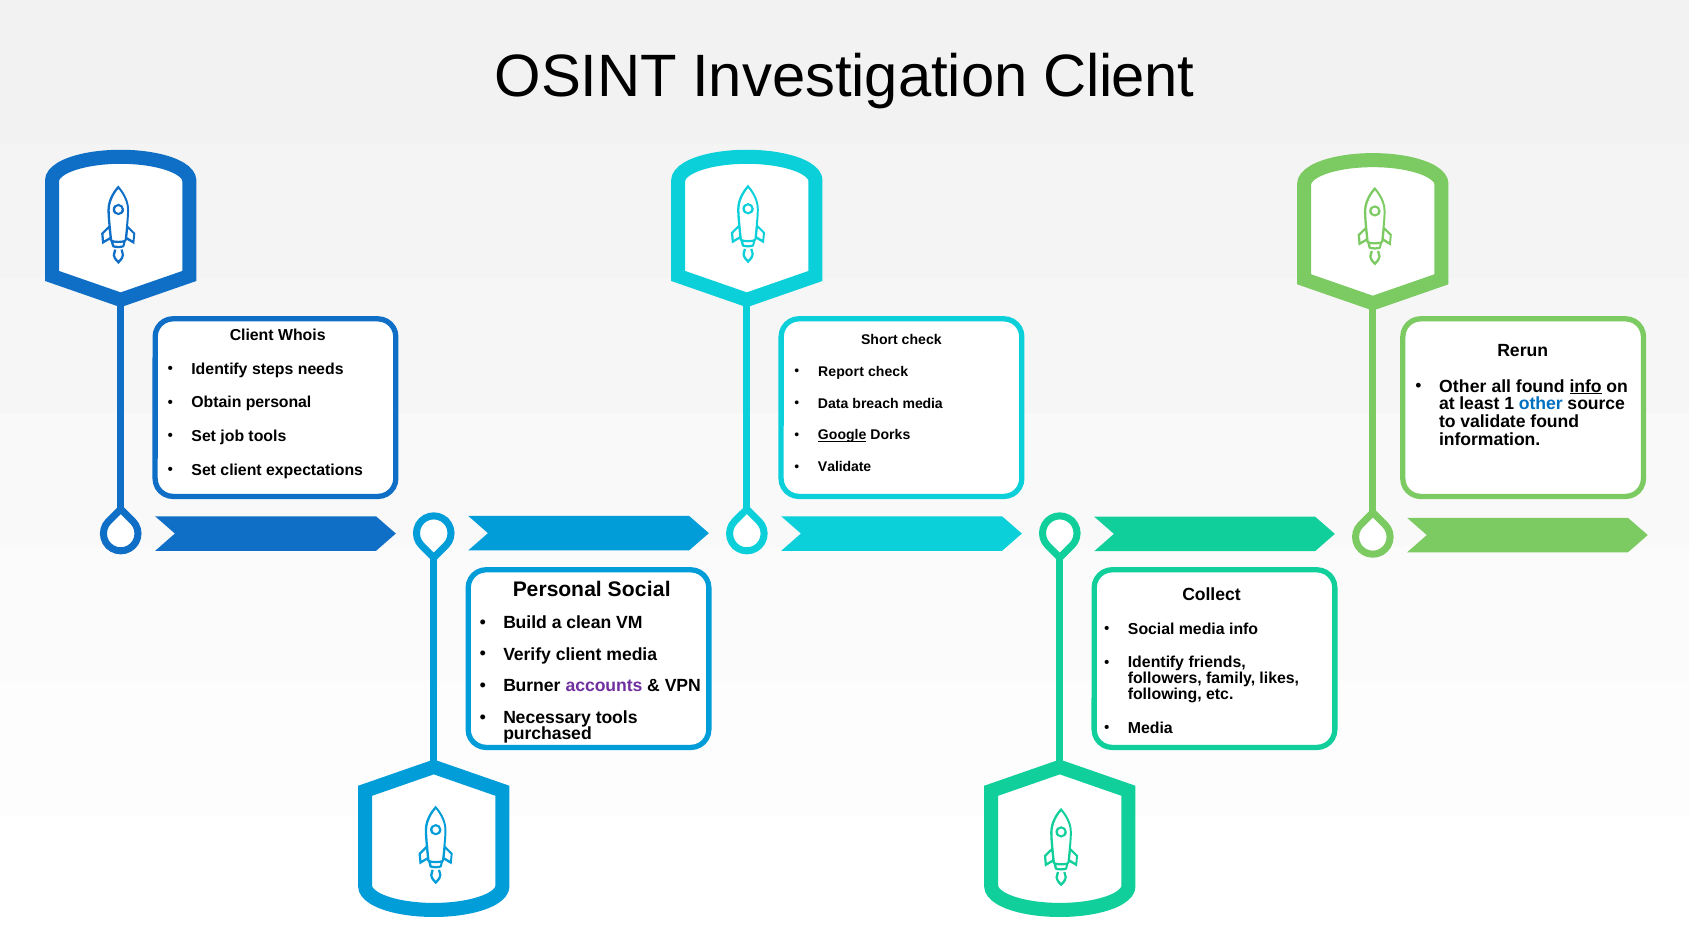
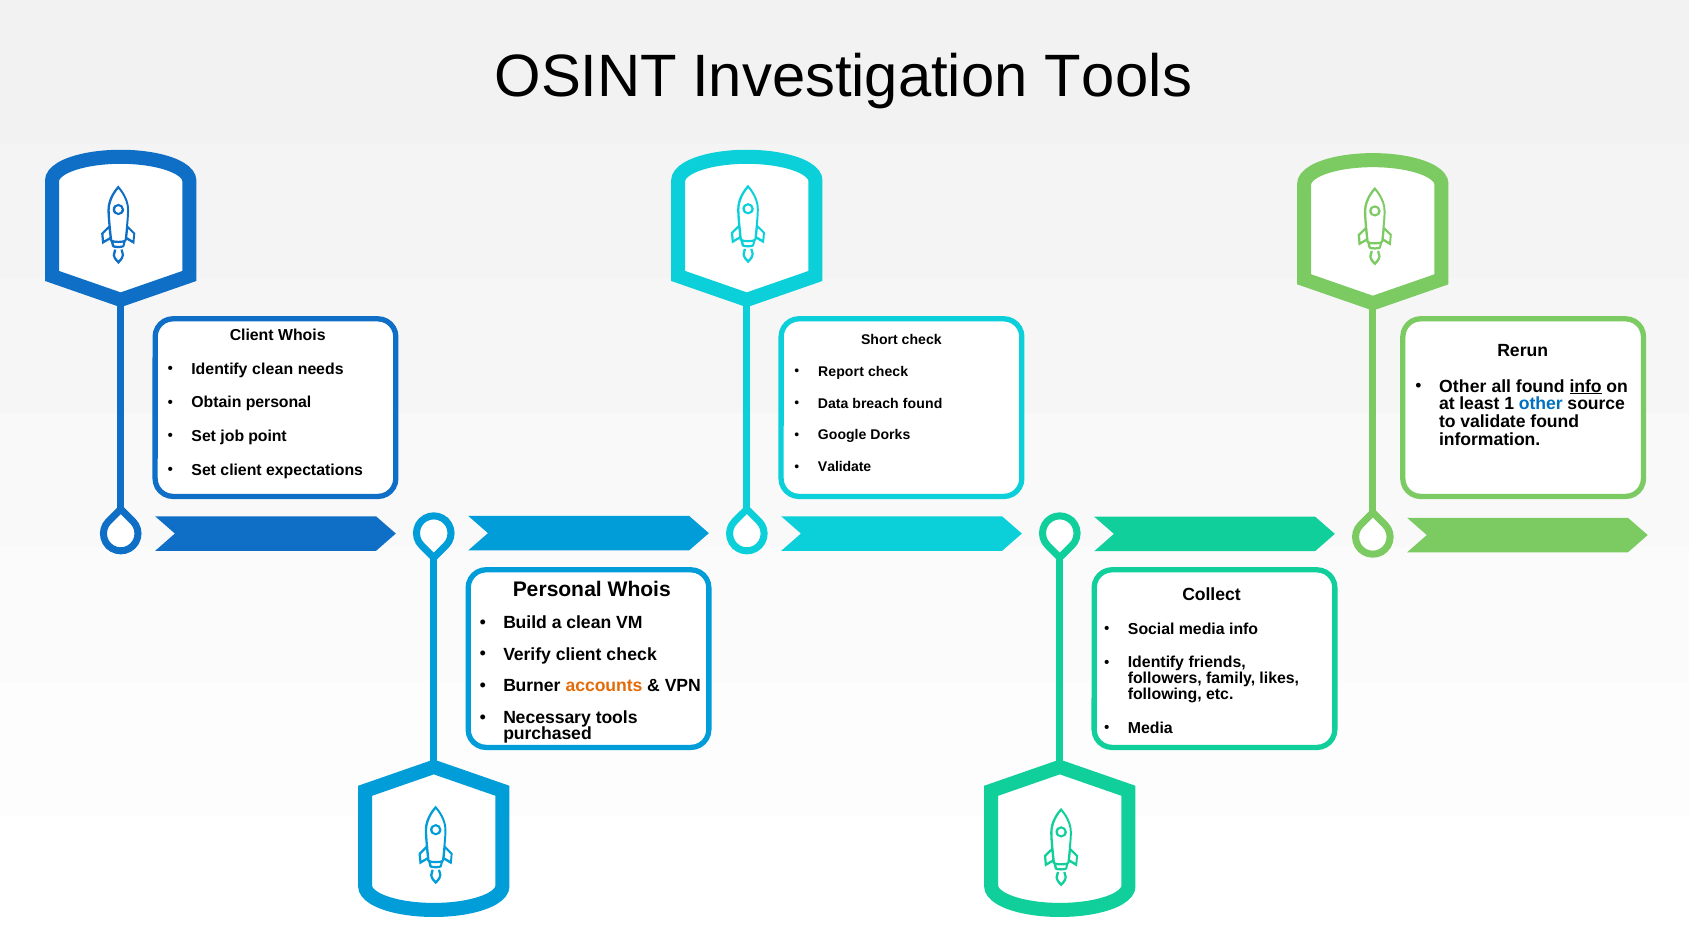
Investigation Client: Client -> Tools (1118, 76)
Identify steps: steps -> clean (273, 369)
breach media: media -> found (923, 403)
Google underline: present -> none (842, 435)
job tools: tools -> point (268, 436)
Personal Social: Social -> Whois (639, 589)
client media: media -> check (632, 654)
accounts colour: purple -> orange (604, 686)
